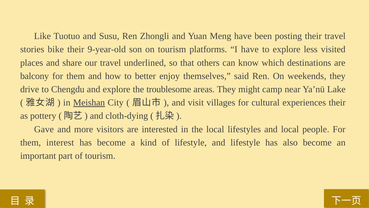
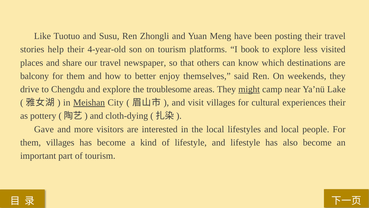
bike: bike -> help (56, 49)
9-year-old: 9-year-old -> 4-year-old (107, 49)
I have: have -> book (250, 49)
underlined: underlined -> newspaper (145, 63)
might underline: none -> present (249, 89)
them interest: interest -> villages (60, 142)
